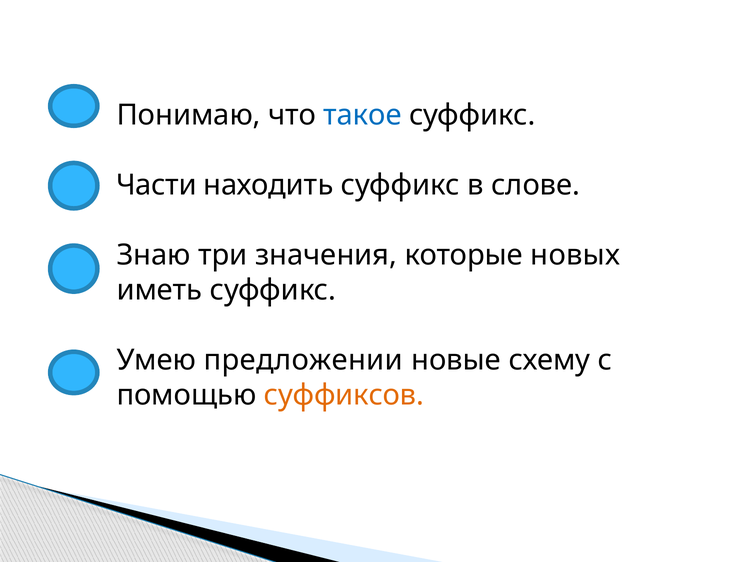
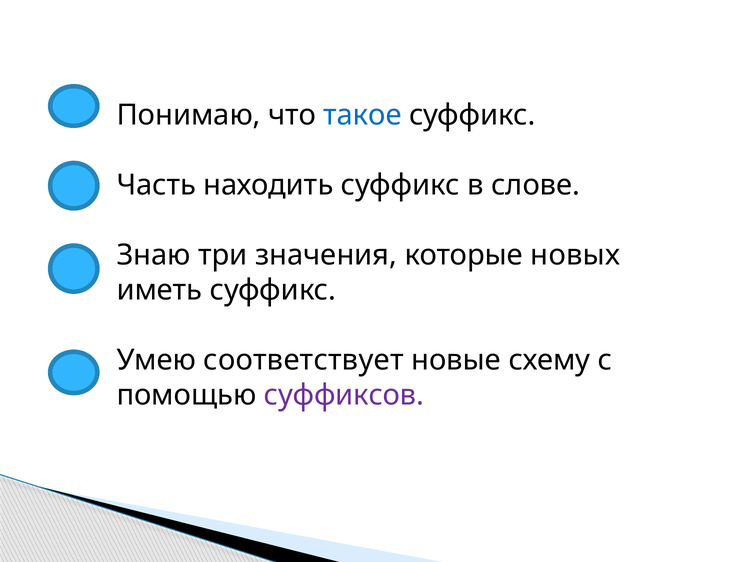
Части: Части -> Часть (156, 185)
предложении: предложении -> соответствует (303, 361)
суффиксов colour: orange -> purple (344, 396)
